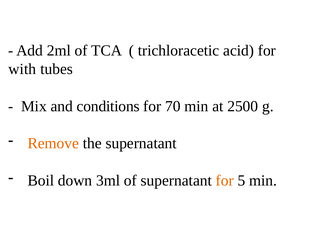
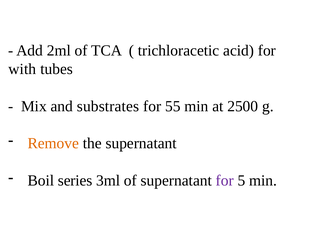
conditions: conditions -> substrates (108, 106)
70: 70 -> 55 (173, 106)
down: down -> series (75, 180)
for colour: orange -> purple (225, 180)
